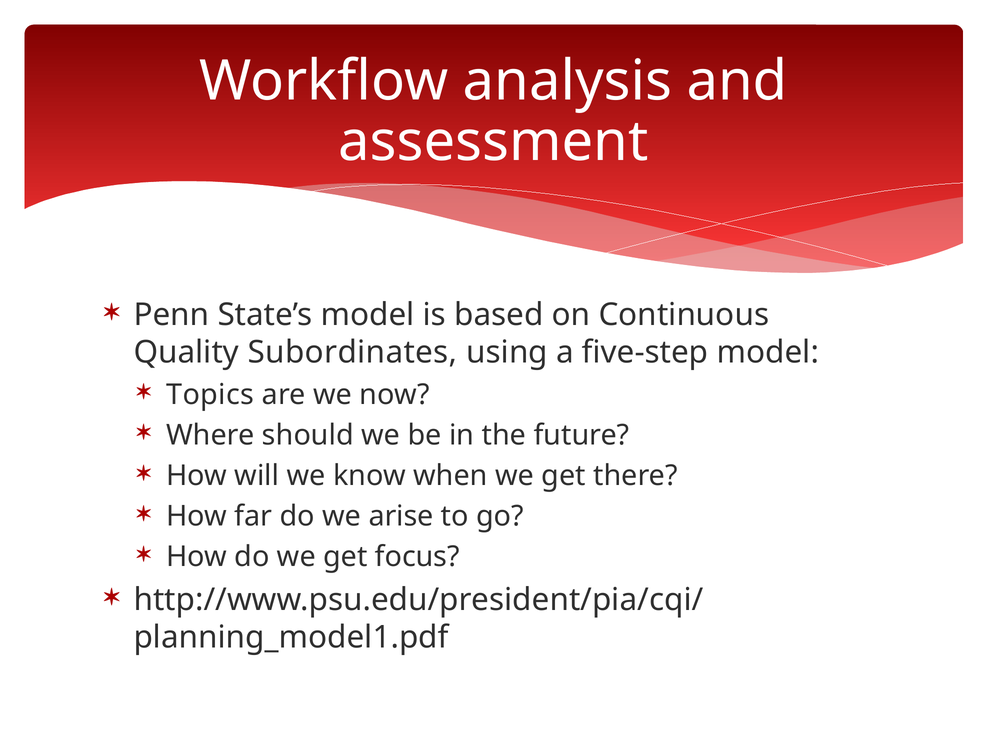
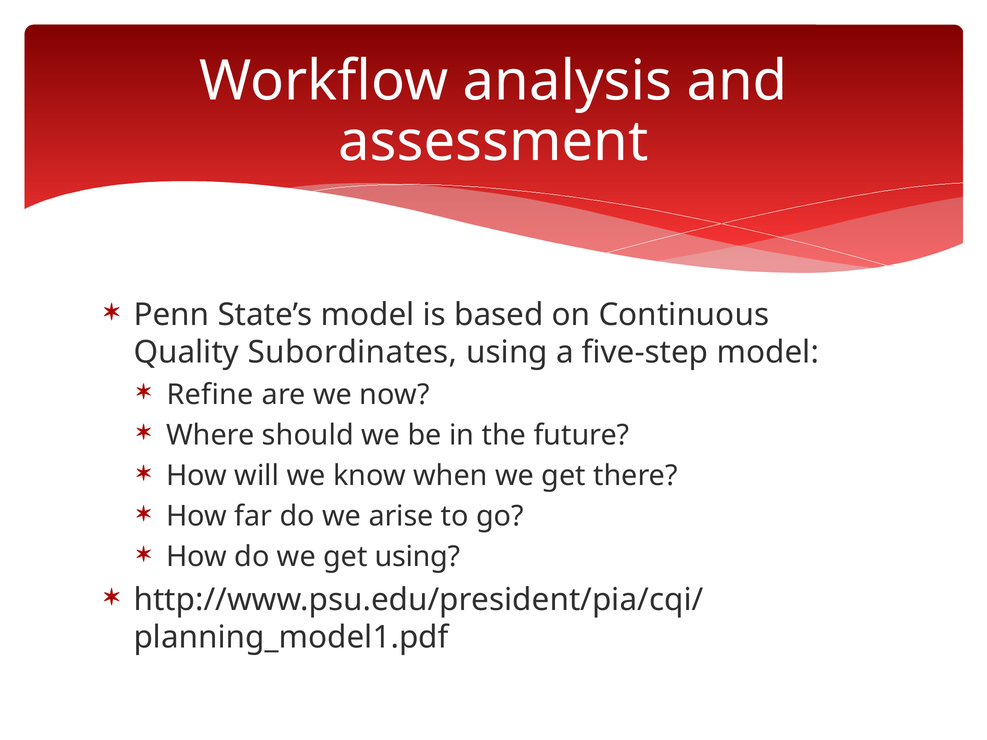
Topics: Topics -> Refine (210, 395)
get focus: focus -> using (417, 557)
